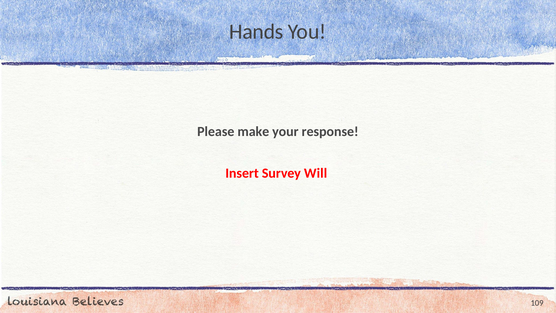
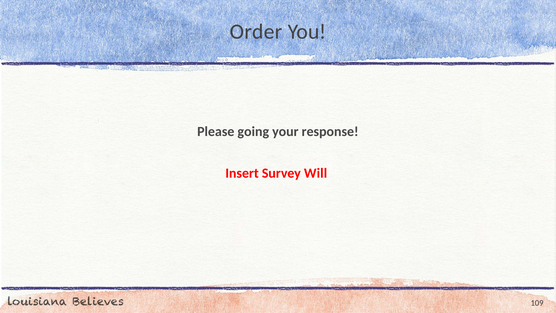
Hands: Hands -> Order (256, 32)
make: make -> going (253, 132)
